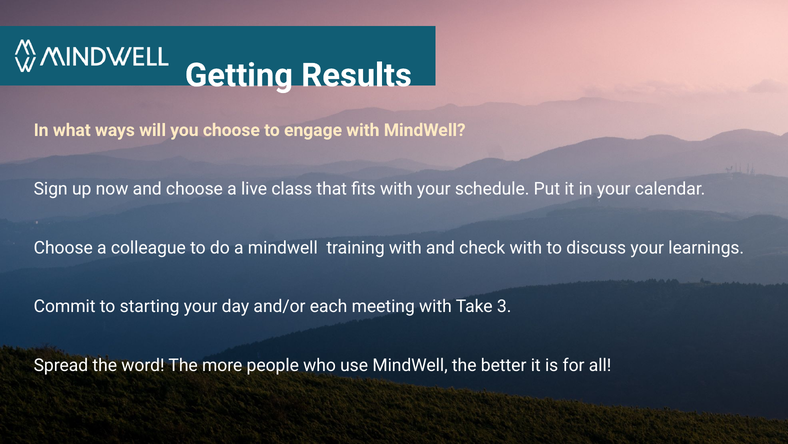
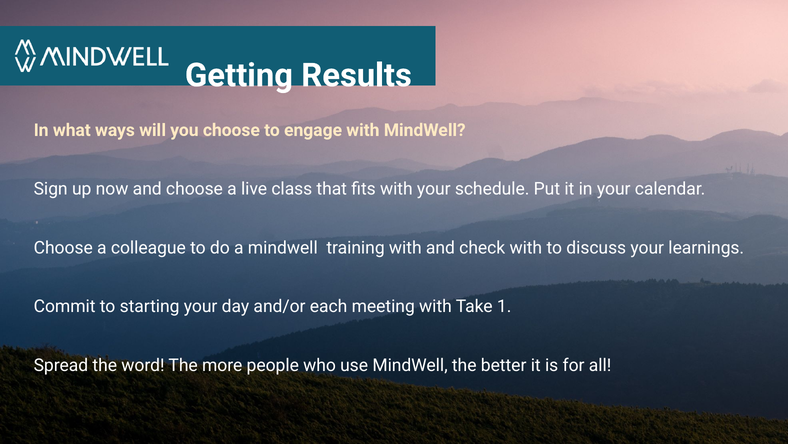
3: 3 -> 1 (504, 306)
